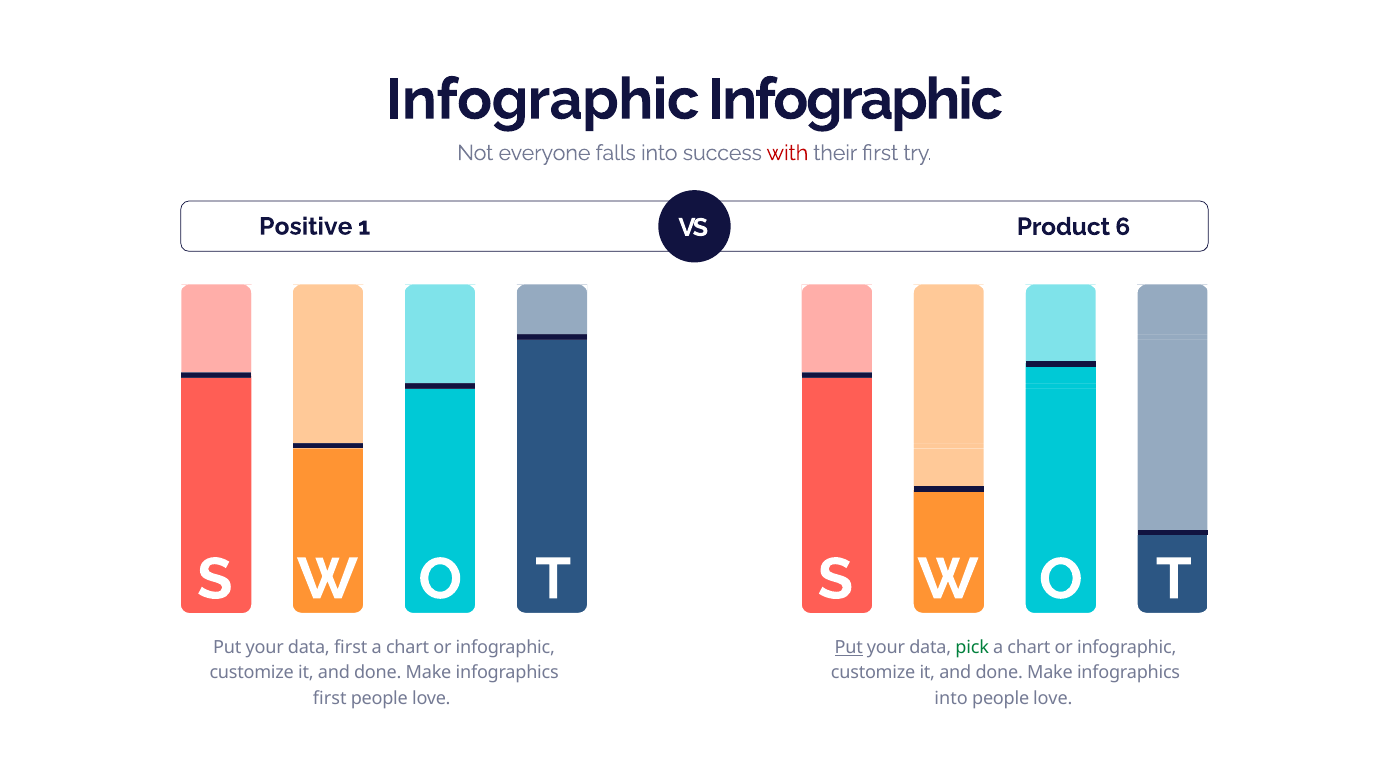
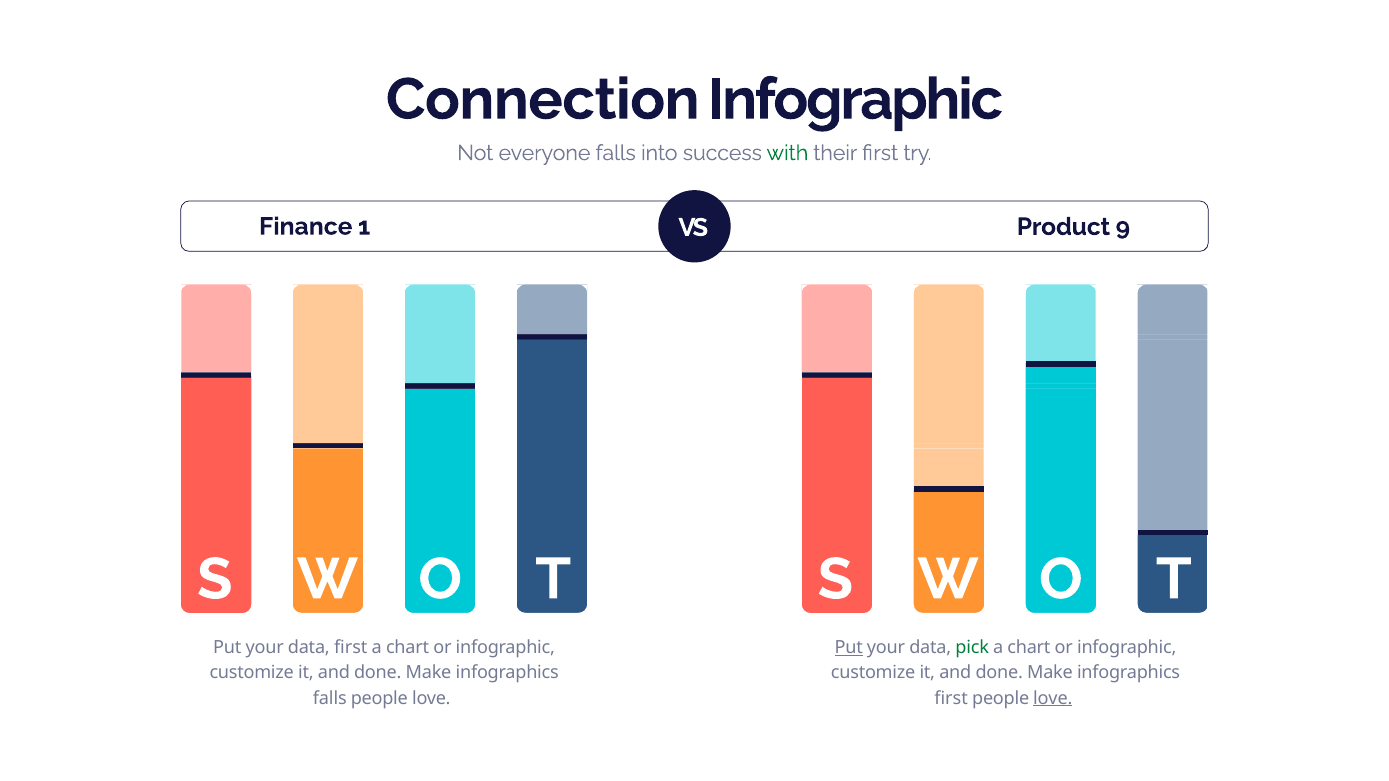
Infographic: Infographic -> Connection (543, 100)
with colour: red -> green (787, 153)
Positive: Positive -> Finance (306, 227)
6: 6 -> 9 (1123, 227)
first: first -> falls (330, 699)
into: into -> first (951, 699)
love underline: none -> present (1053, 699)
